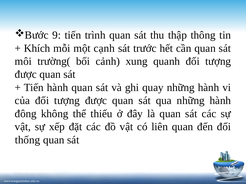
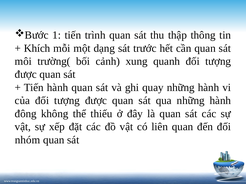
9: 9 -> 1 (57, 35)
cạnh: cạnh -> dạng (104, 48)
thống: thống -> nhóm (28, 140)
